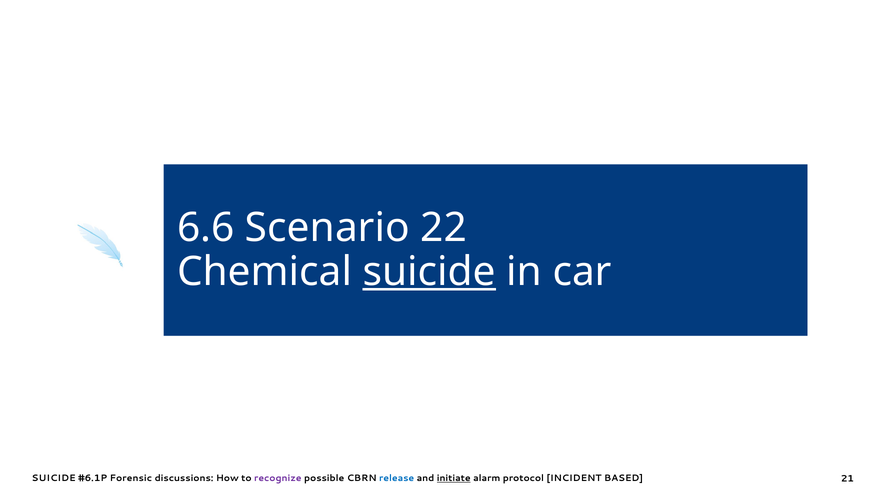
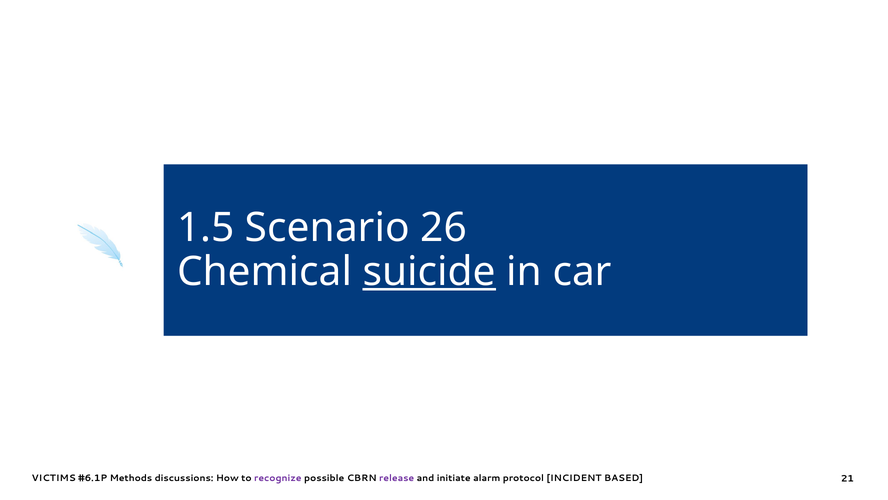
6.6: 6.6 -> 1.5 (206, 228)
22: 22 -> 26 (444, 228)
SUICIDE: SUICIDE -> VICTIMS (54, 478)
Forensic: Forensic -> Methods (131, 478)
release colour: blue -> purple (397, 478)
initiate underline: present -> none (454, 478)
